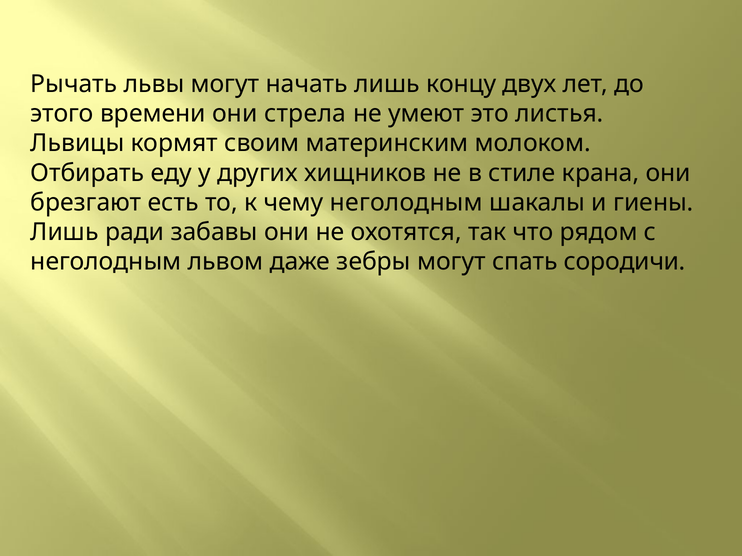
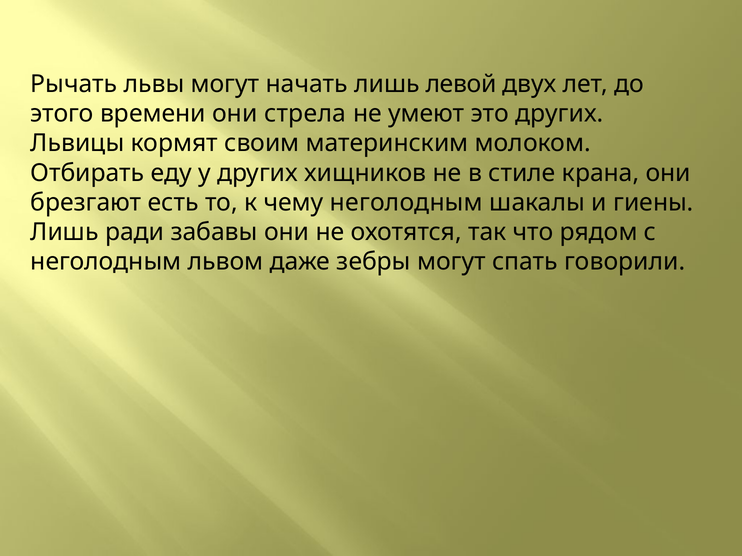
концу: концу -> левой (461, 84)
это листья: листья -> других (559, 114)
сородичи: сородичи -> говорили (625, 262)
